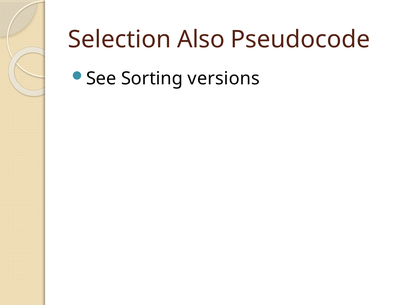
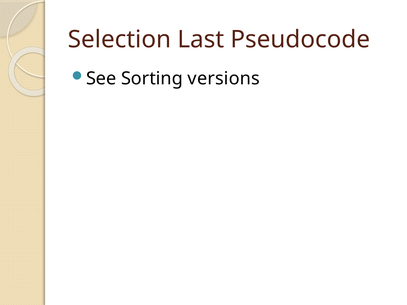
Also: Also -> Last (201, 39)
